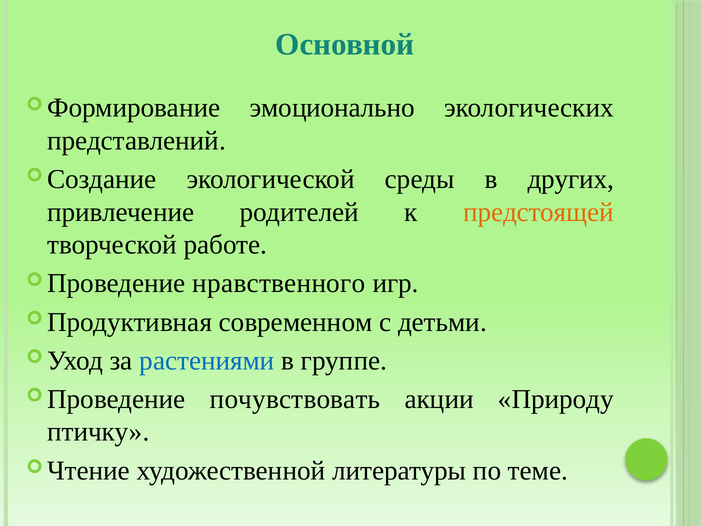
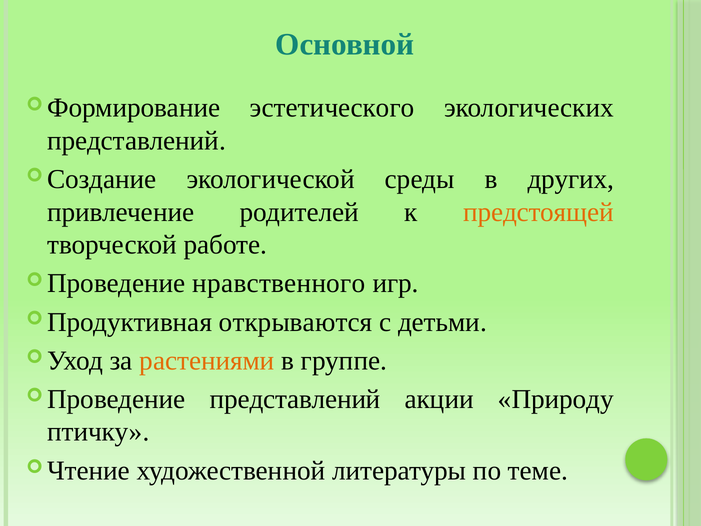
эмоционально: эмоционально -> эстетического (332, 108)
современном: современном -> открываются (296, 322)
растениями colour: blue -> orange (207, 360)
почувствовать: почувствовать -> представлений (295, 399)
